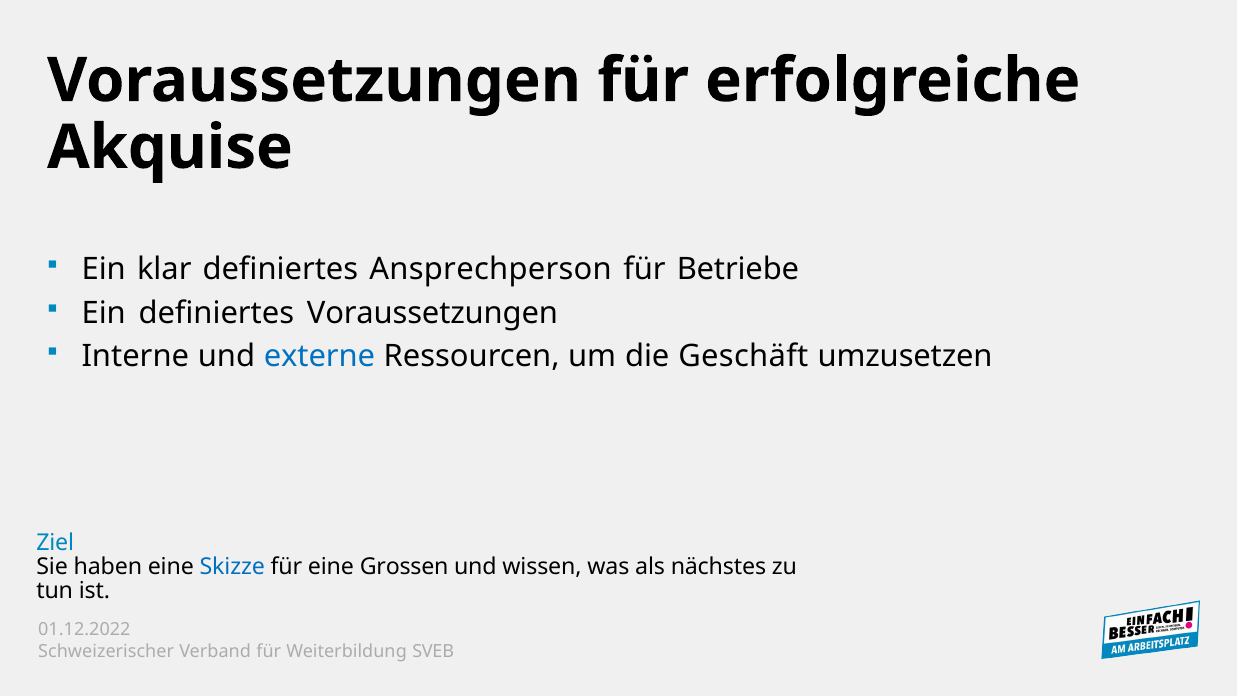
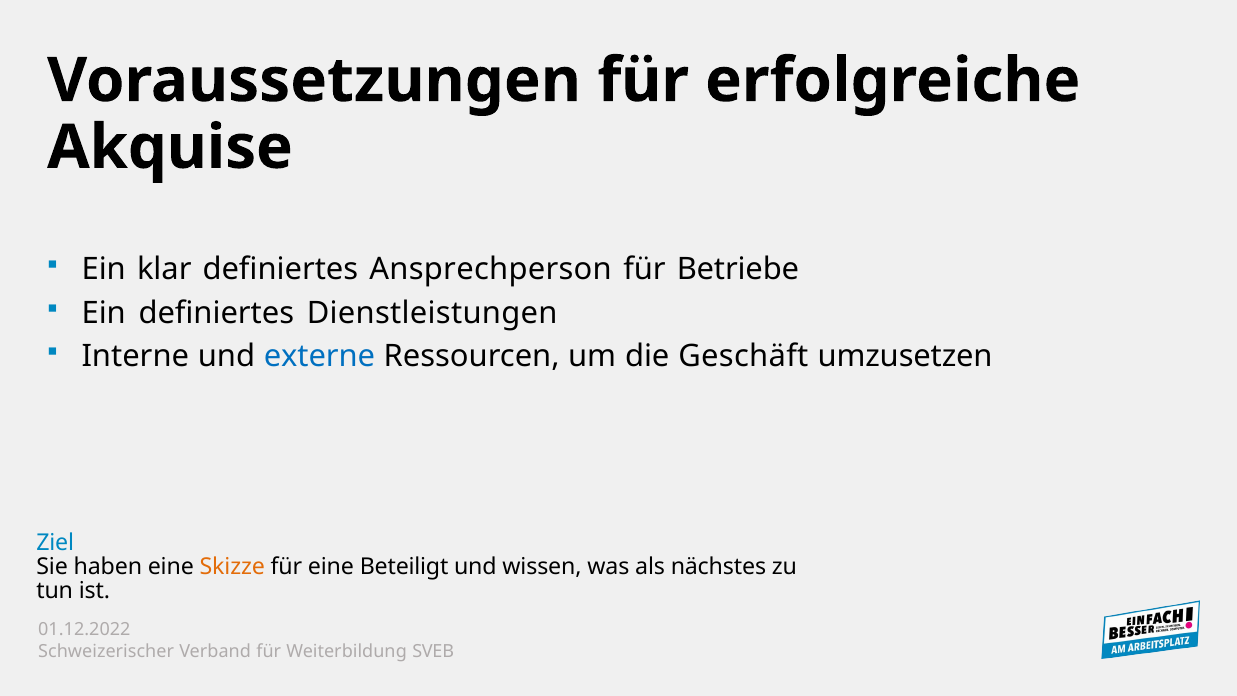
definiertes Voraussetzungen: Voraussetzungen -> Dienstleistungen (432, 313)
Skizze colour: blue -> orange (232, 567)
Grossen: Grossen -> Beteiligt (404, 567)
